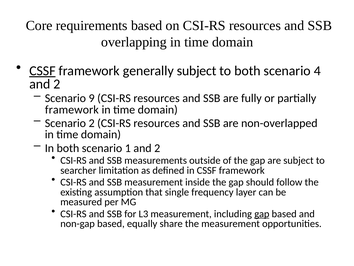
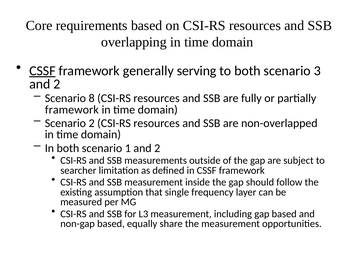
generally subject: subject -> serving (197, 71)
4: 4 -> 3 (317, 71)
9: 9 -> 8 (92, 98)
gap underline: present -> none (262, 213)
